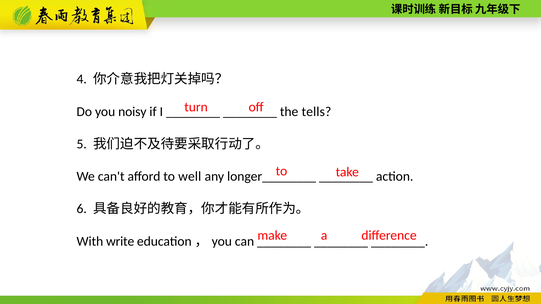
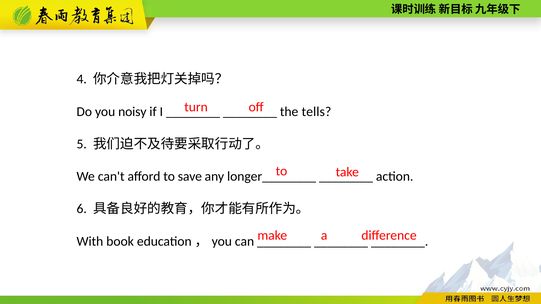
well: well -> save (190, 177)
write: write -> book (120, 242)
